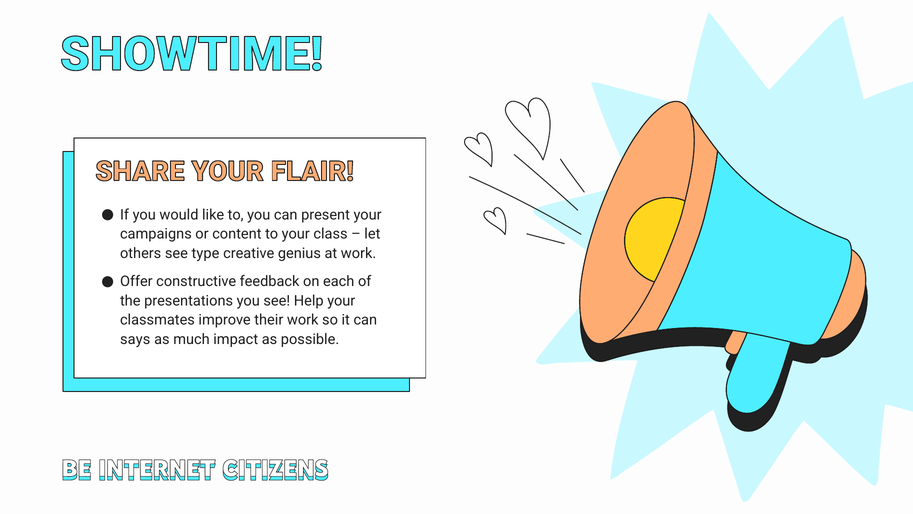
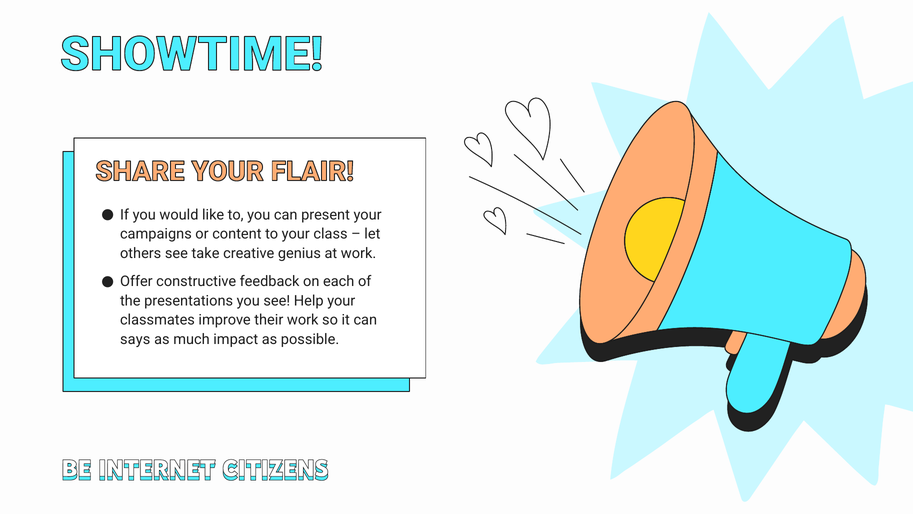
type: type -> take (205, 253)
